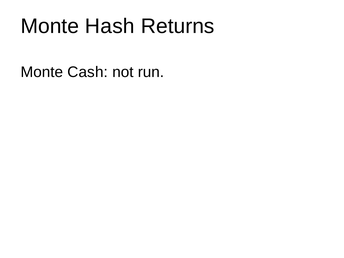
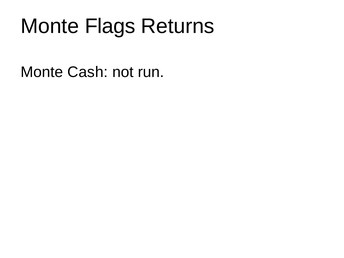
Hash: Hash -> Flags (110, 26)
